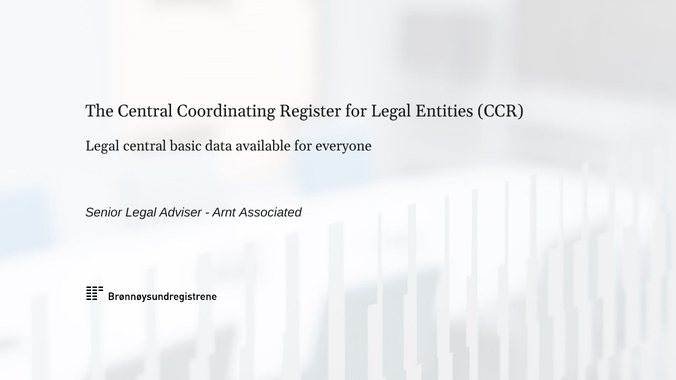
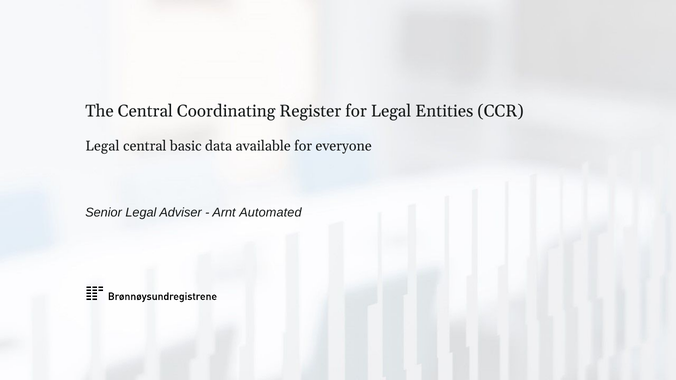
Associated: Associated -> Automated (270, 213)
